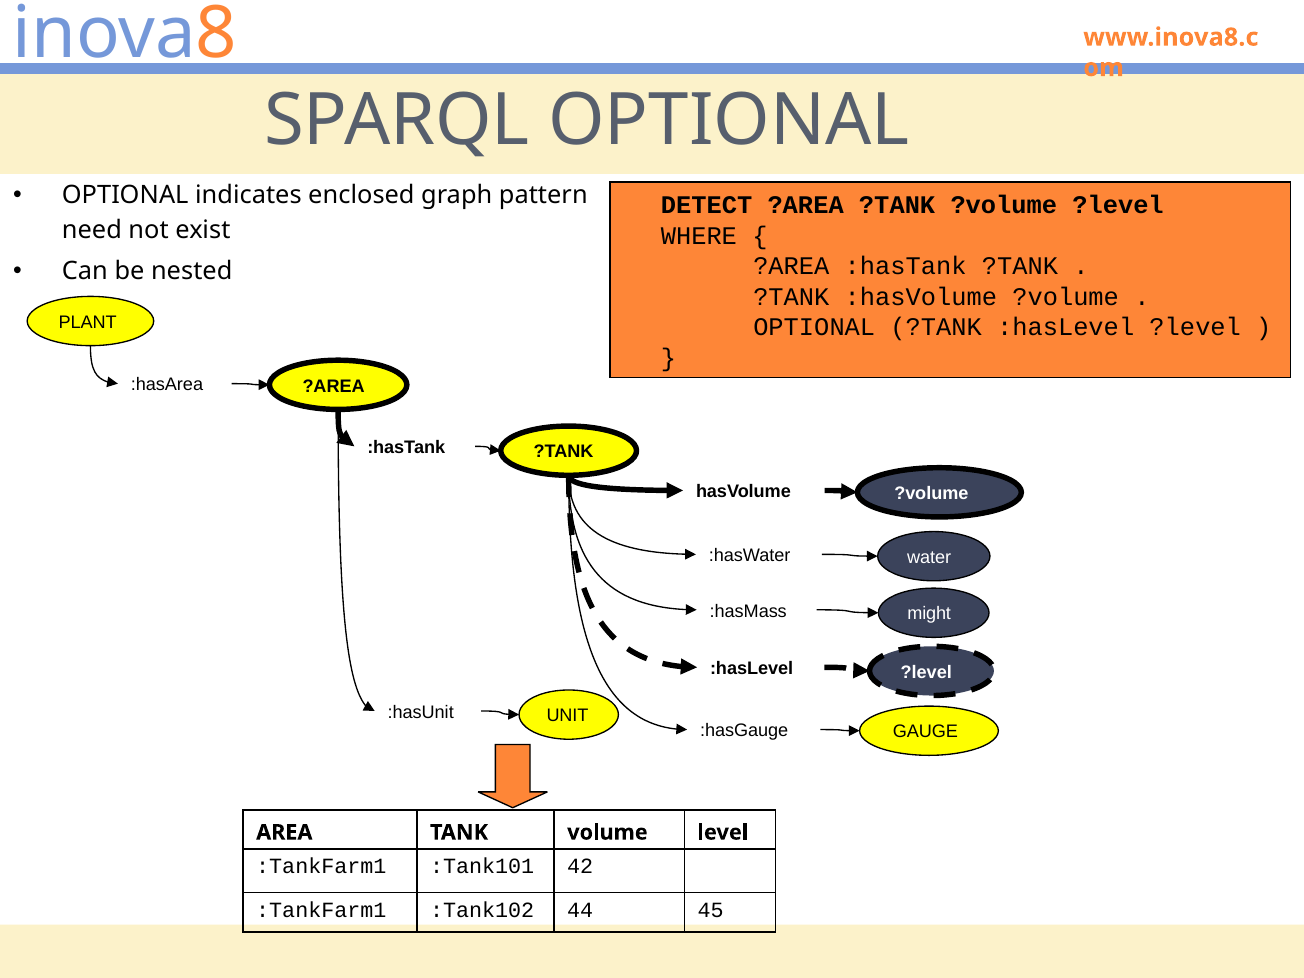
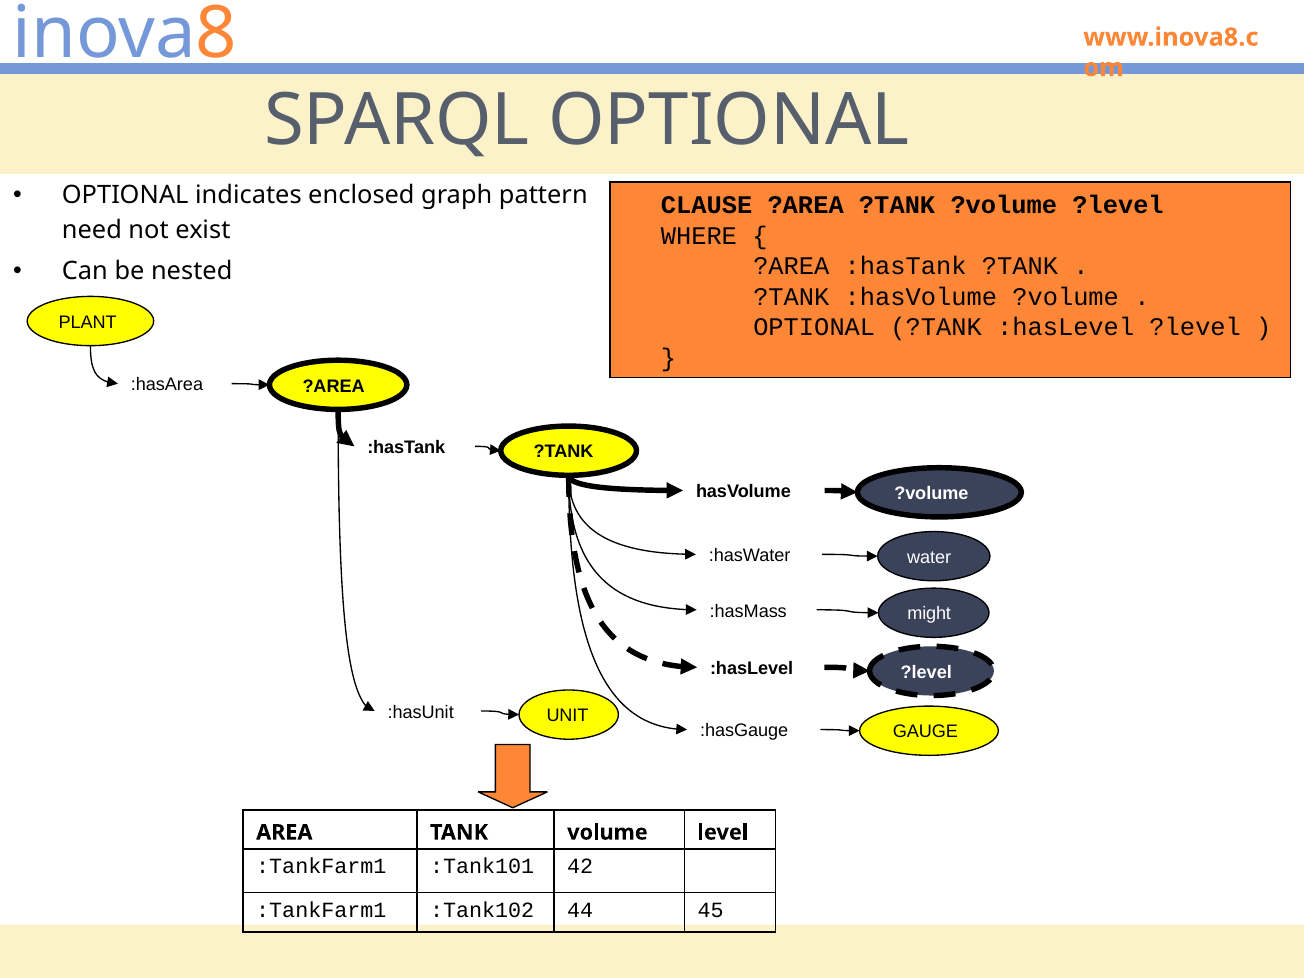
DETECT: DETECT -> CLAUSE (707, 206)
